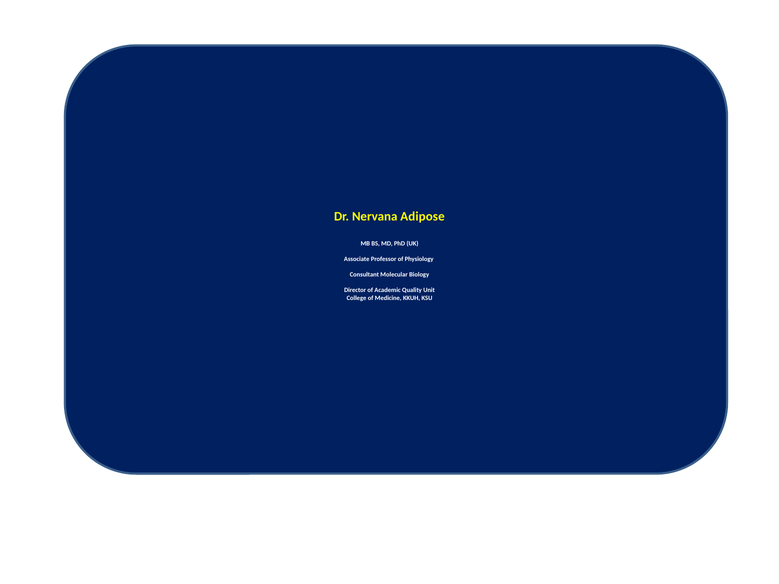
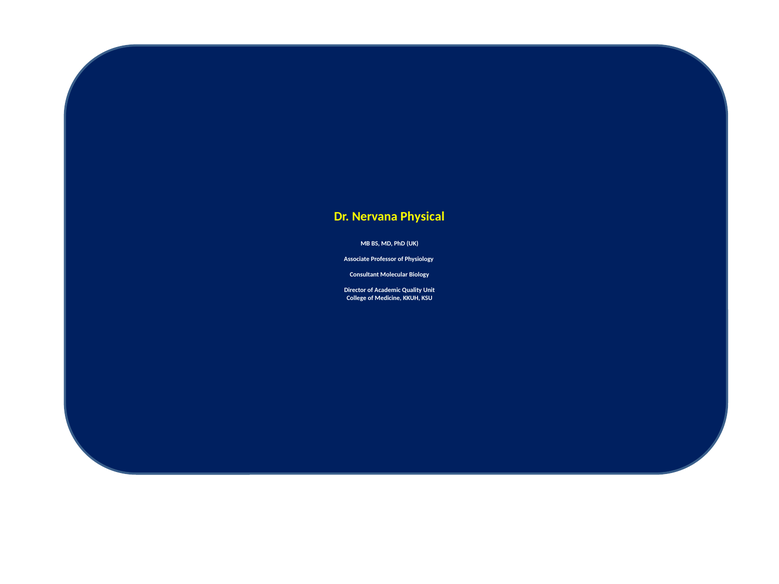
Adipose: Adipose -> Physical (423, 217)
